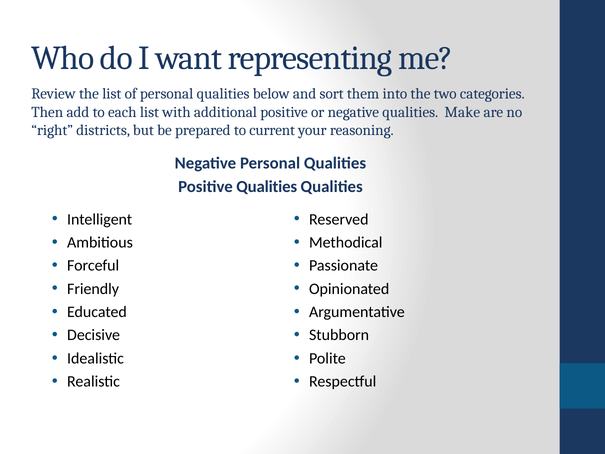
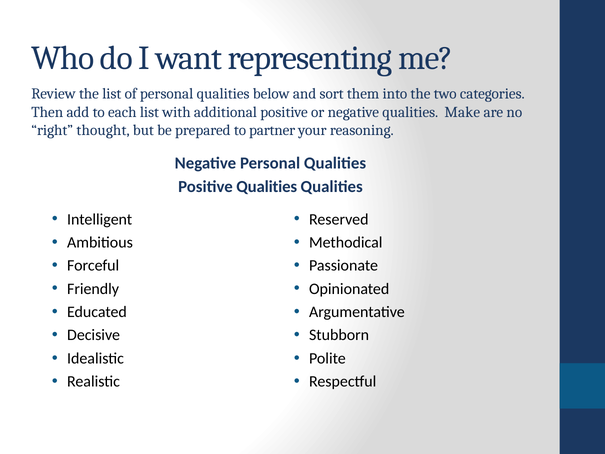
districts: districts -> thought (103, 130)
current: current -> partner (272, 130)
